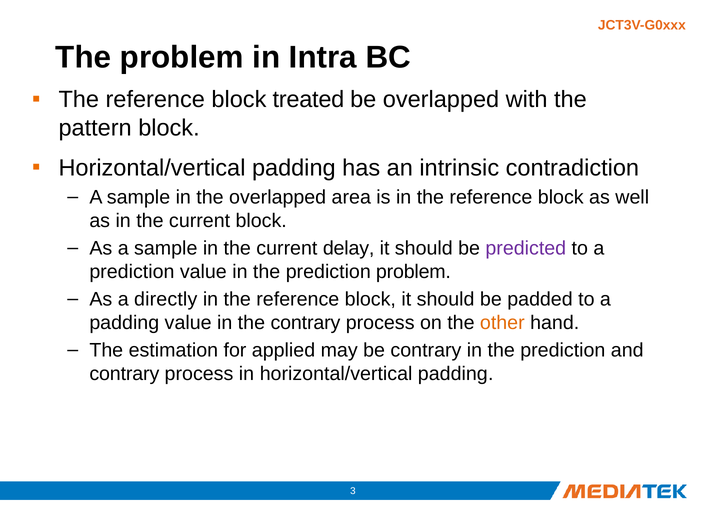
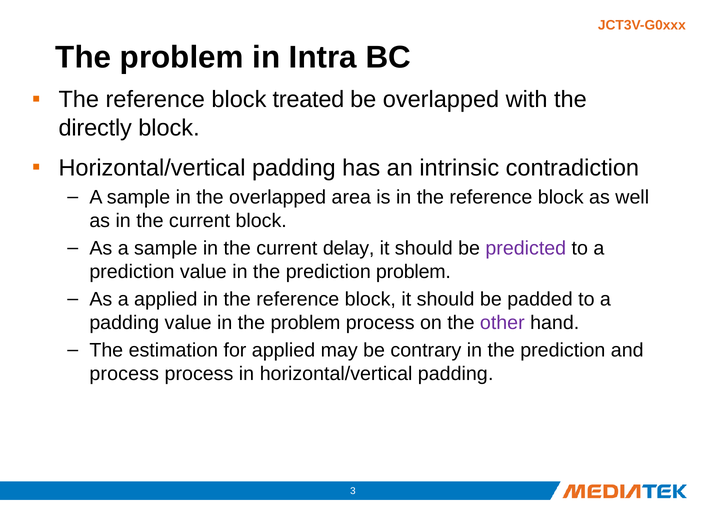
pattern: pattern -> directly (95, 128)
a directly: directly -> applied (166, 300)
in the contrary: contrary -> problem (305, 323)
other colour: orange -> purple (502, 323)
contrary: contrary -> process (124, 374)
